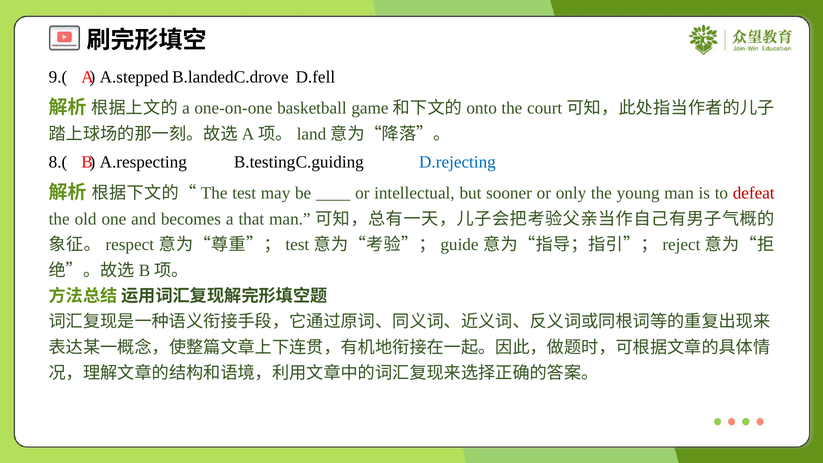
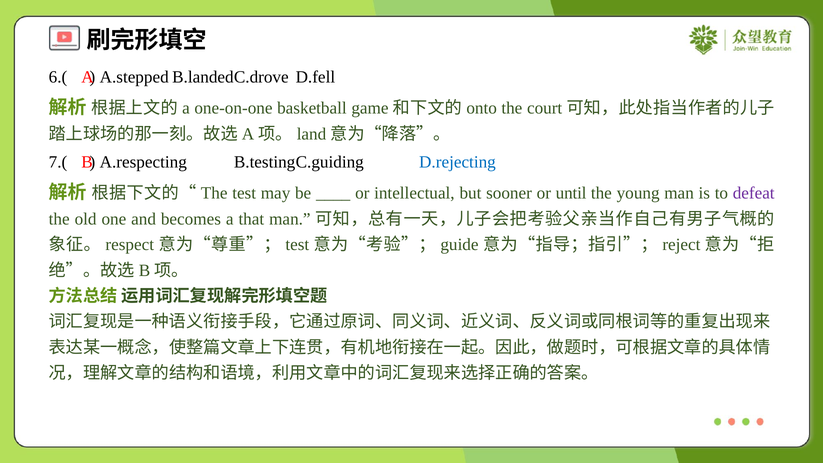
9.(: 9.( -> 6.( (58, 77)
8.(: 8.( -> 7.( (58, 162)
only: only -> until (571, 193)
defeat colour: red -> purple (754, 193)
